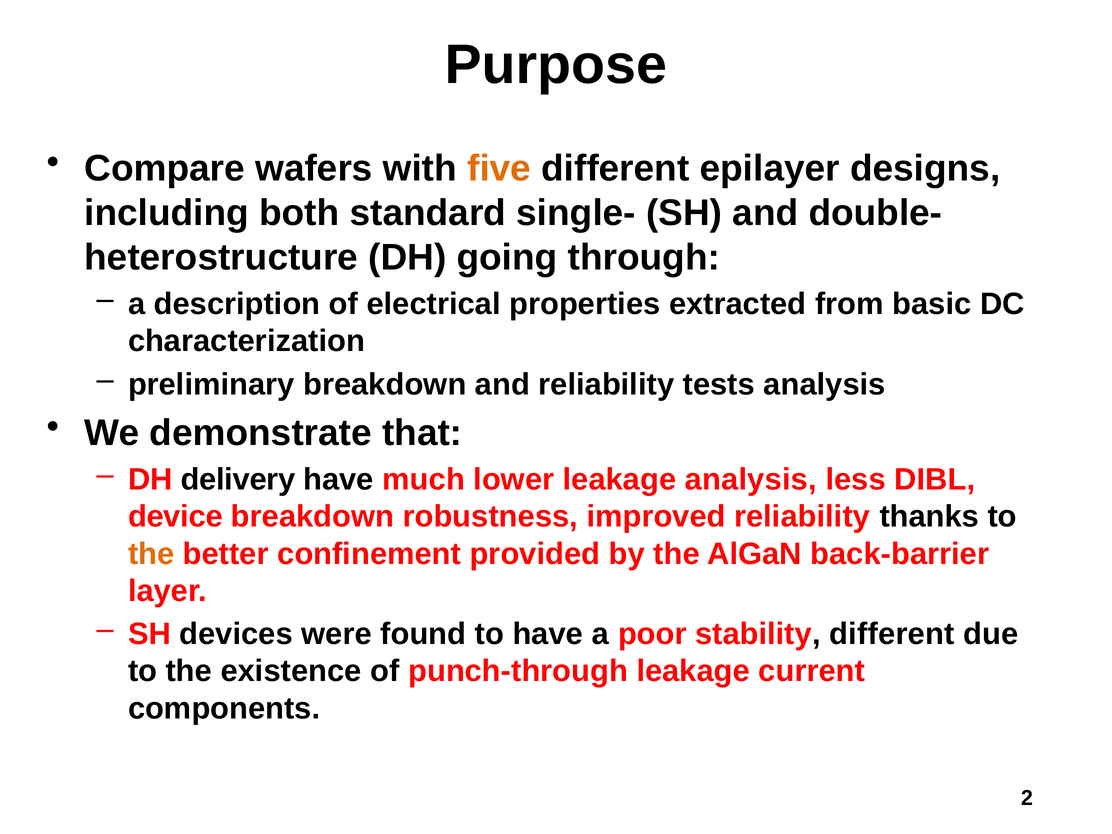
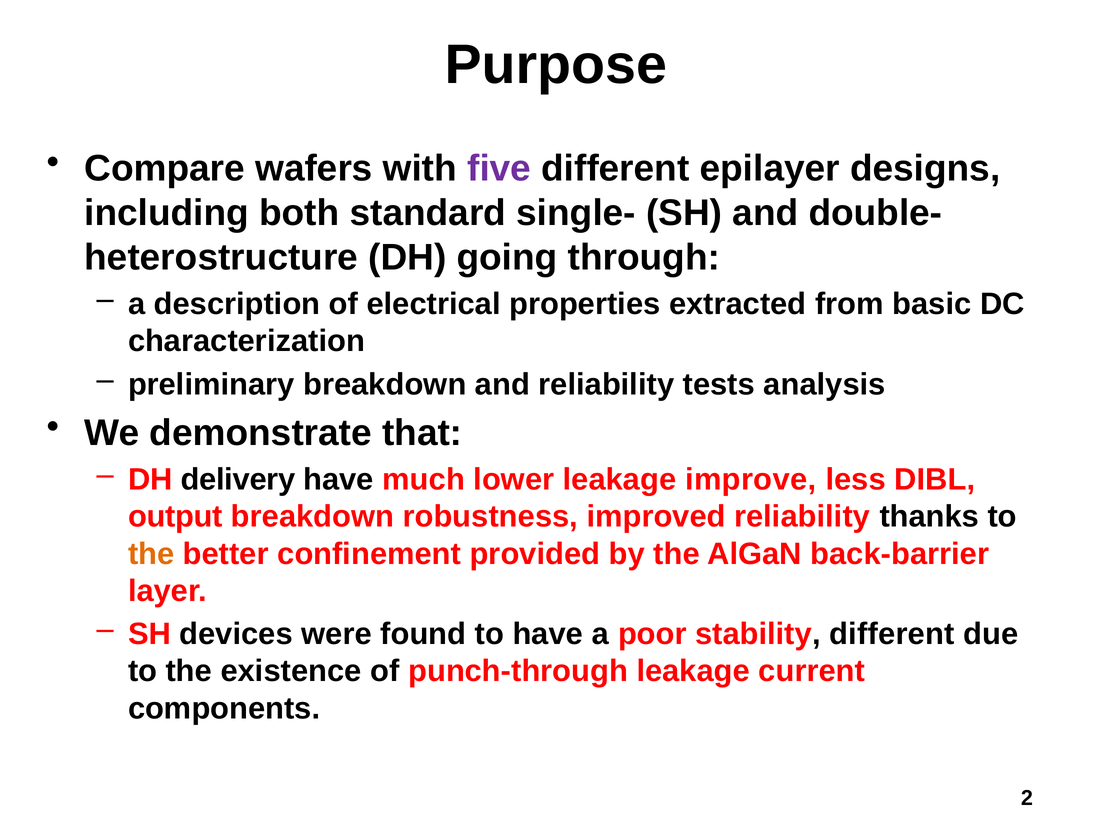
five colour: orange -> purple (499, 169)
leakage analysis: analysis -> improve (751, 480)
device: device -> output (175, 517)
